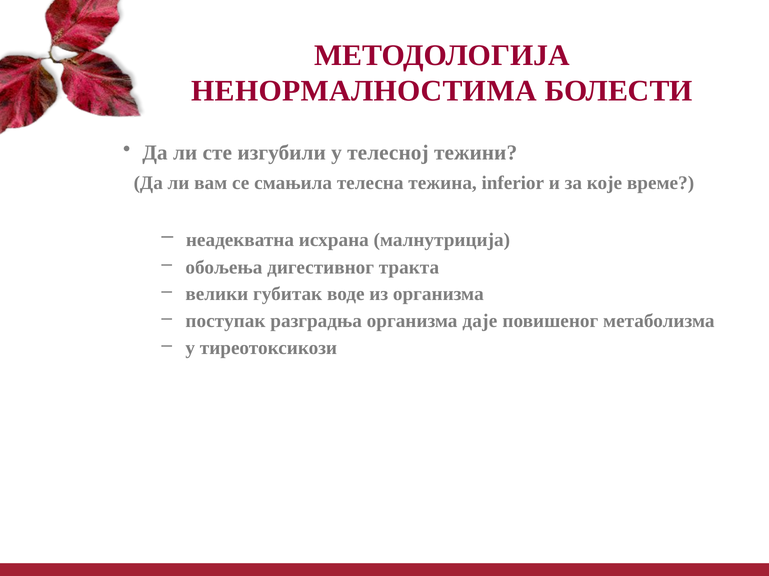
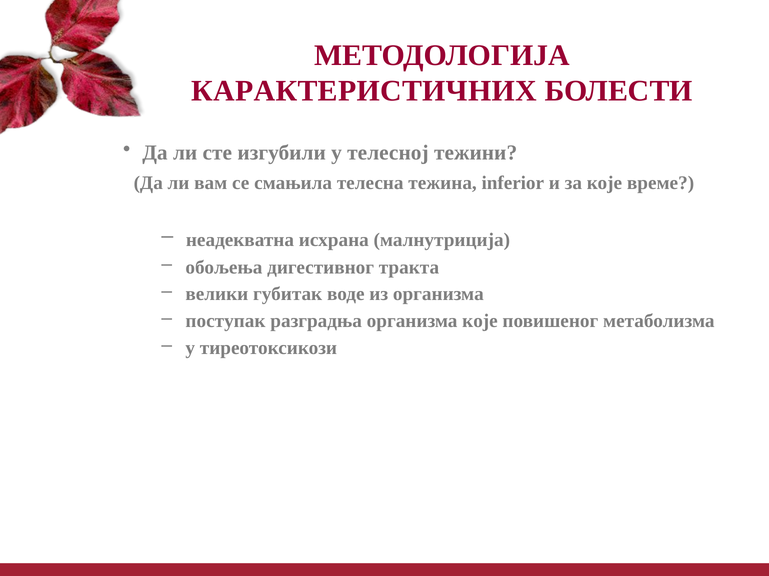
НЕНОРМАЛНОСТИМА: НЕНОРМАЛНОСТИМА -> КАРАКТЕРИСТИЧНИХ (364, 91)
организма даје: даје -> које (480, 321)
